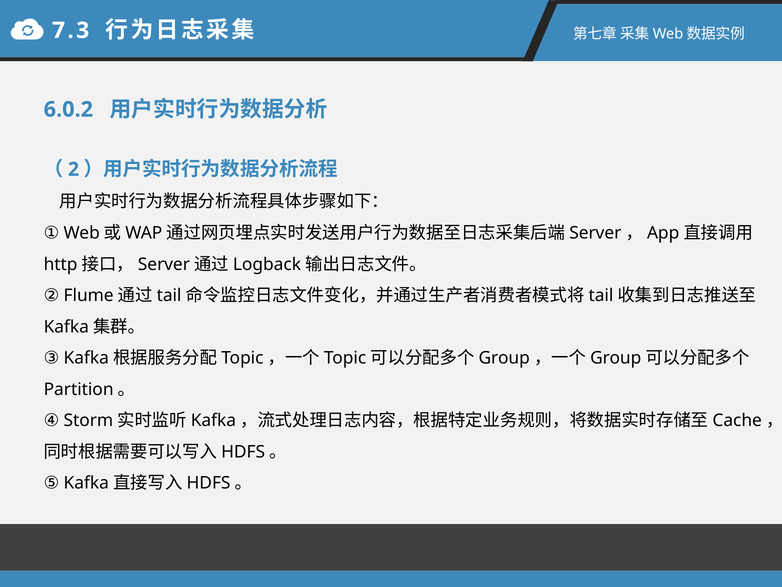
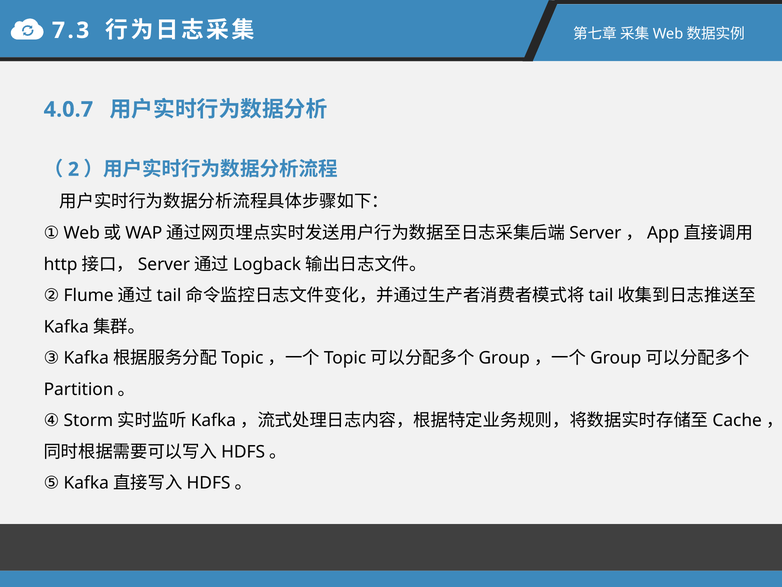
6.0.2: 6.0.2 -> 4.0.7 (68, 109)
